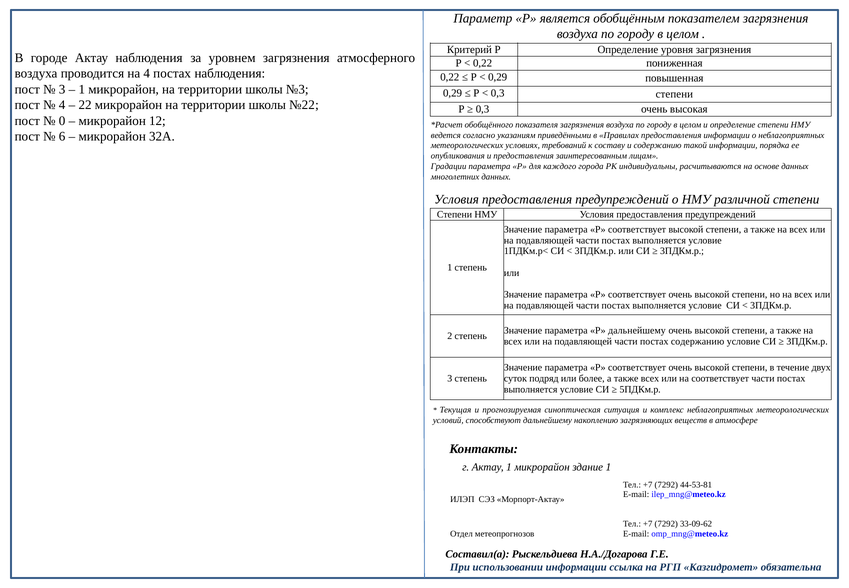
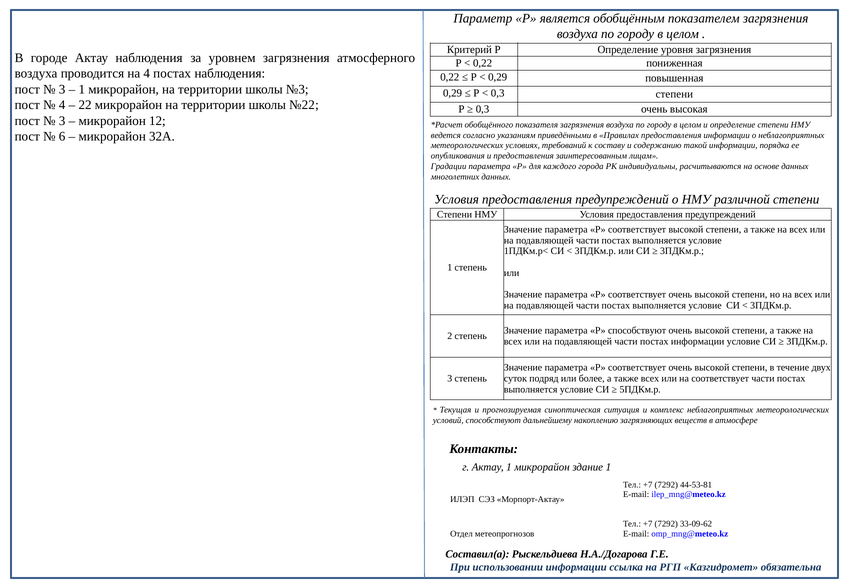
0: 0 -> 3 (62, 121)
Р дальнейшему: дальнейшему -> способствуют (637, 330)
постах содержанию: содержанию -> информации (698, 341)
